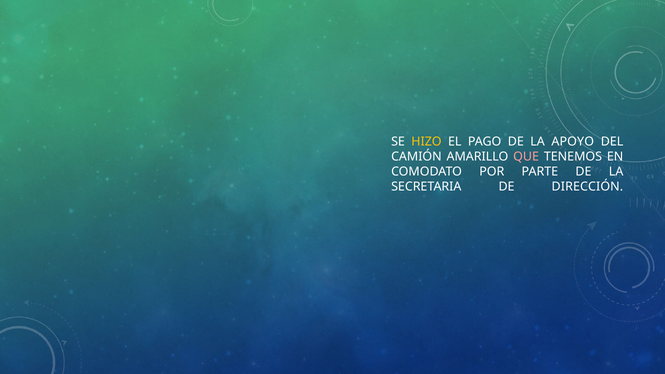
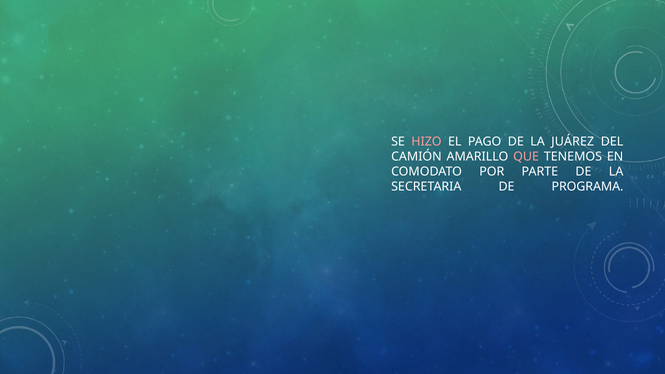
HIZO colour: yellow -> pink (426, 142)
APOYO: APOYO -> JUÁREZ (573, 142)
DIRECCIÓN: DIRECCIÓN -> PROGRAMA (587, 187)
